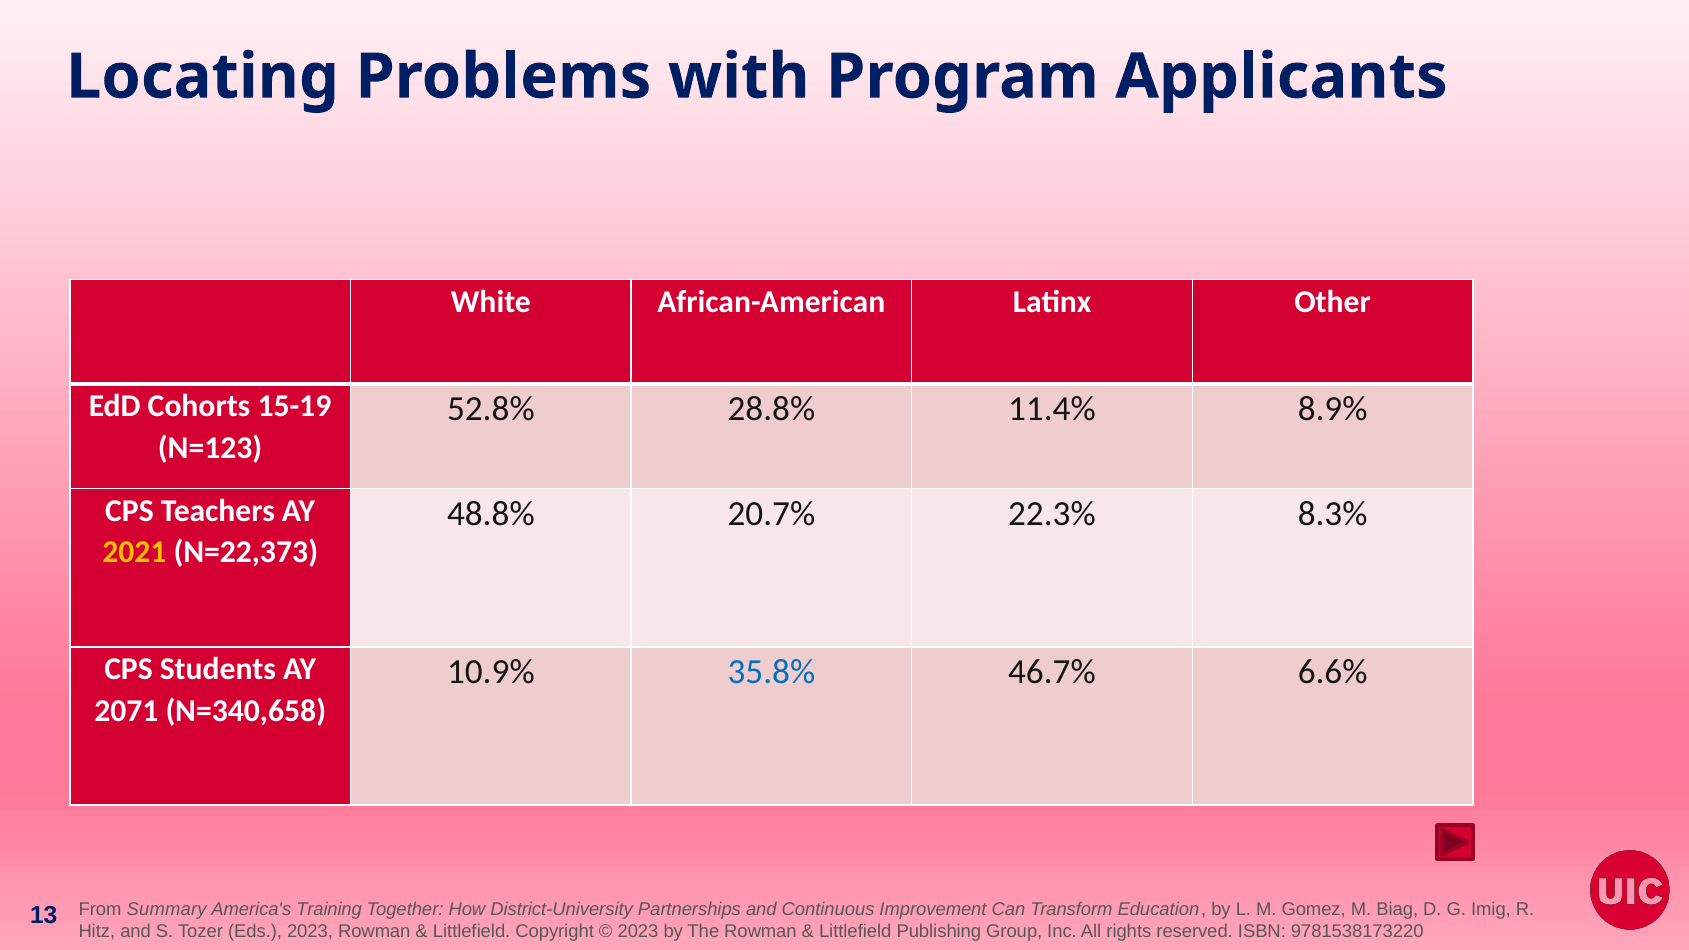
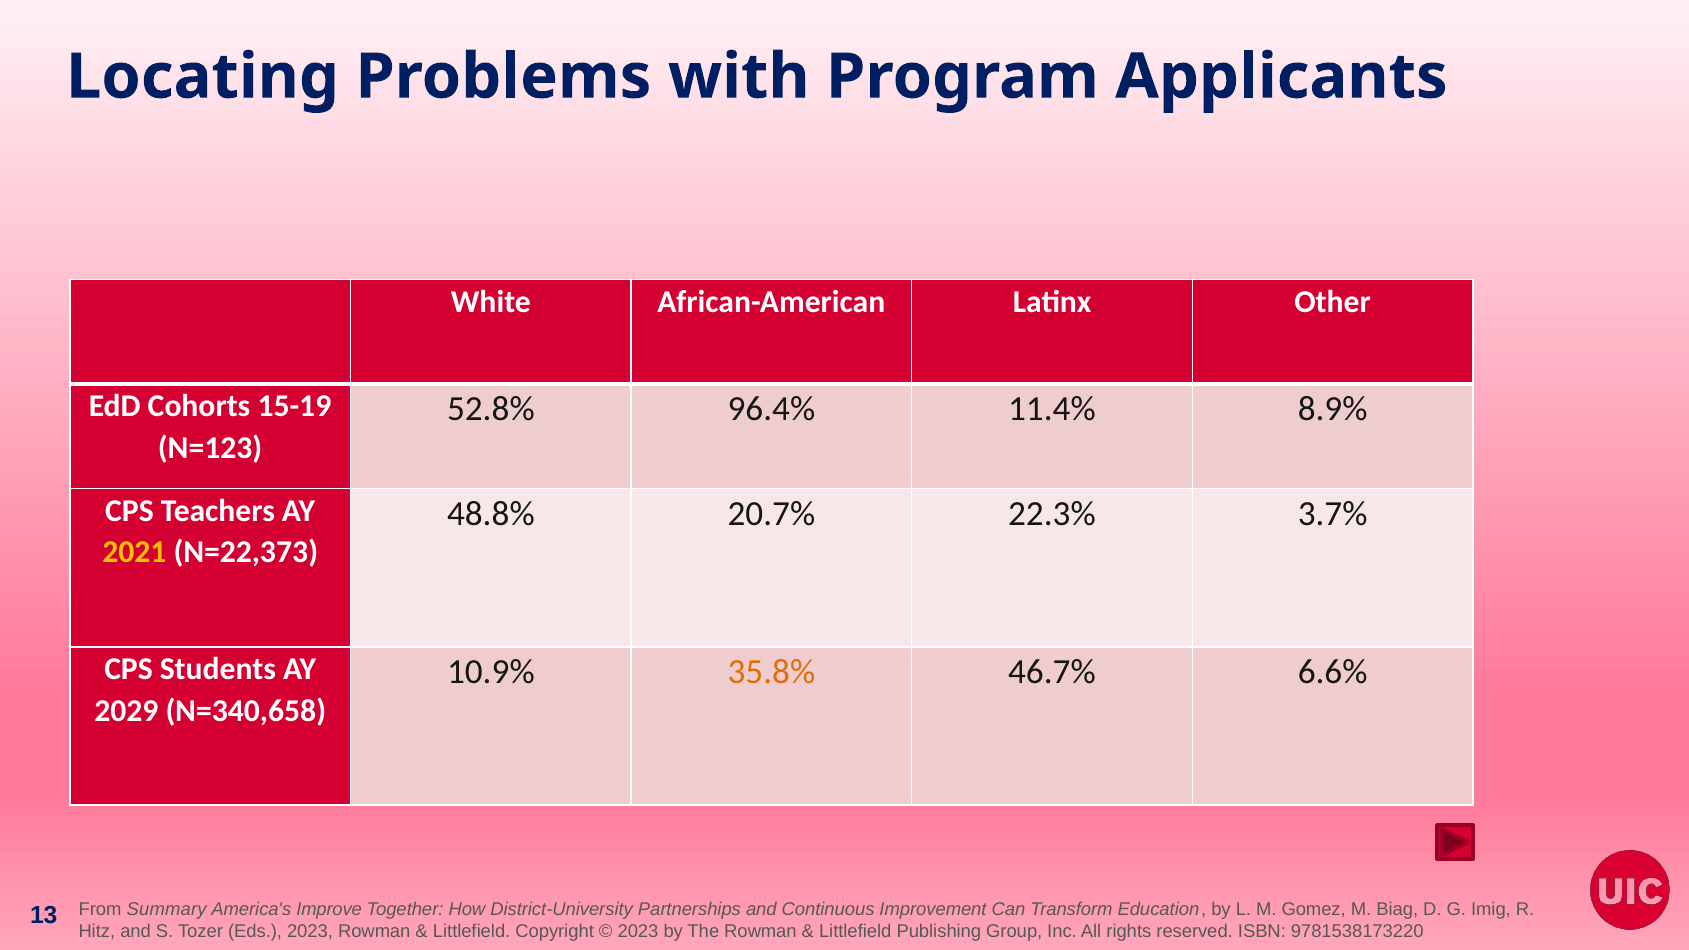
28.8%: 28.8% -> 96.4% (771, 409)
8.3%: 8.3% -> 3.7% (1333, 514)
35.8% colour: blue -> orange (771, 672)
2071: 2071 -> 2029 (126, 711)
Training: Training -> Improve (329, 909)
